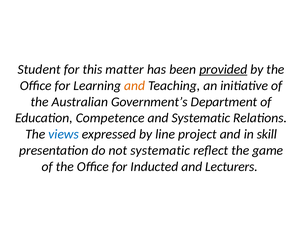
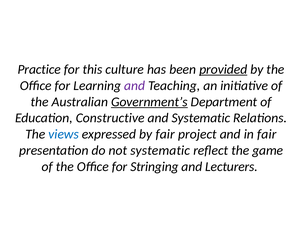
Student: Student -> Practice (39, 70)
matter: matter -> culture (125, 70)
and colour: orange -> purple (135, 86)
Government’s underline: none -> present (149, 102)
Competence: Competence -> Constructive (110, 118)
by line: line -> fair (165, 135)
in skill: skill -> fair (267, 135)
Inducted: Inducted -> Stringing (154, 167)
